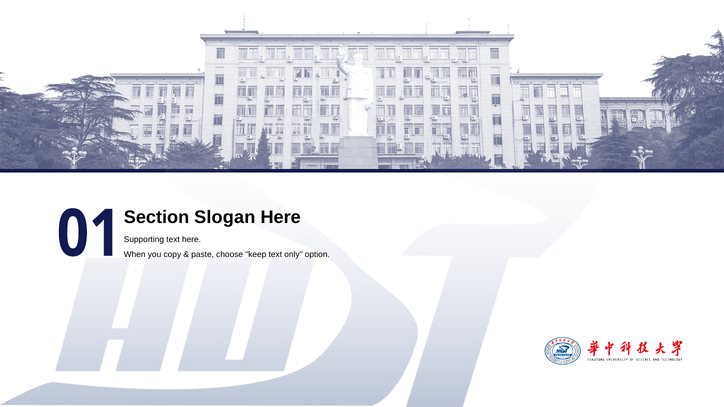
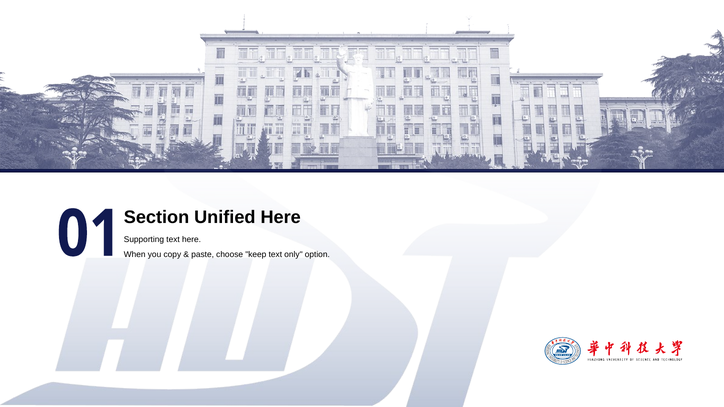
Slogan: Slogan -> Unified (225, 218)
